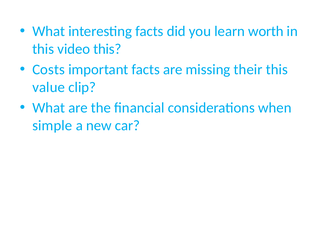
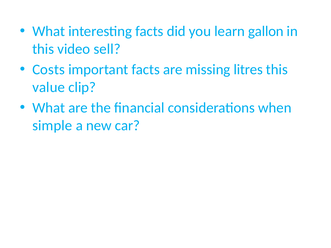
worth: worth -> gallon (266, 31)
video this: this -> sell (107, 49)
their: their -> litres (248, 70)
